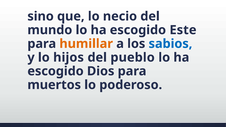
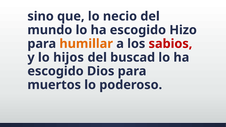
Este: Este -> Hizo (183, 30)
sabios colour: blue -> red (170, 44)
pueblo: pueblo -> buscad (133, 57)
